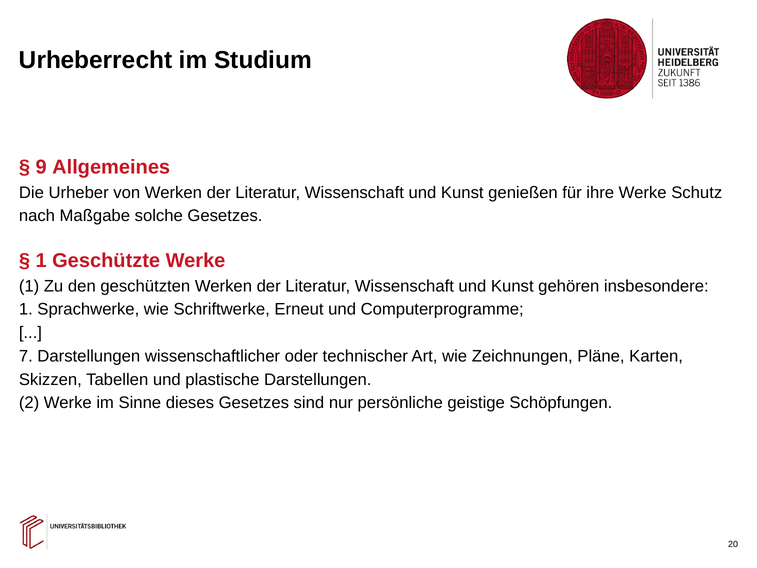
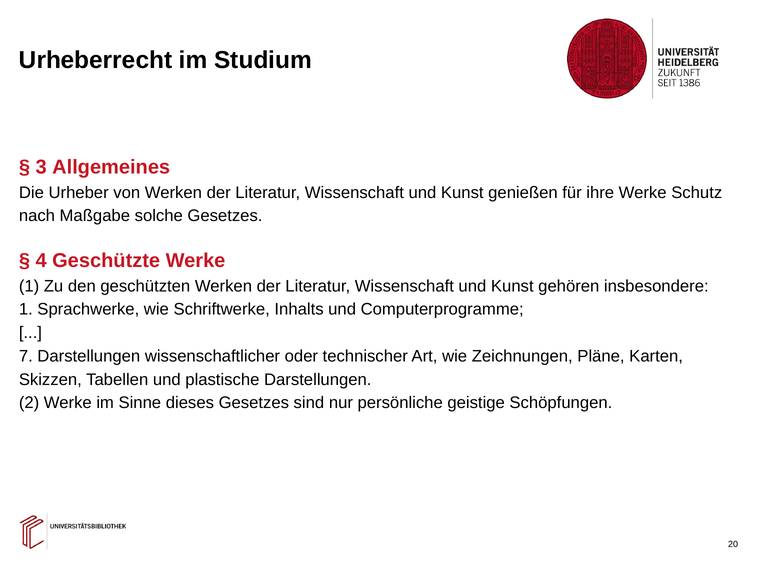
9: 9 -> 3 (41, 167)
1: 1 -> 4 (41, 261)
Erneut: Erneut -> Inhalts (299, 309)
